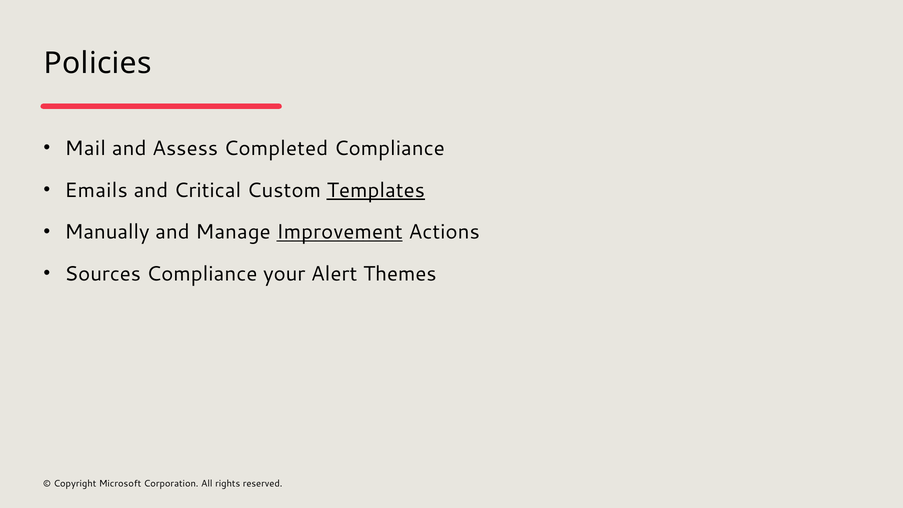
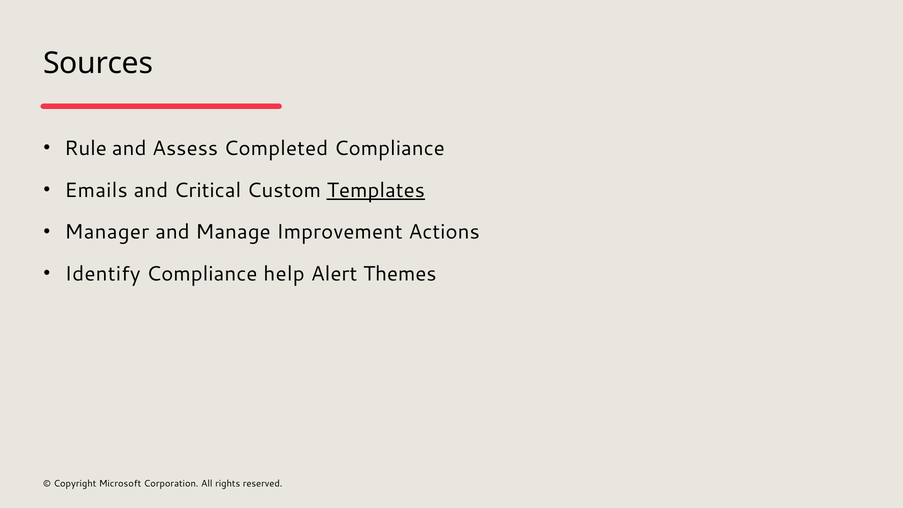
Policies: Policies -> Sources (98, 64)
Mail: Mail -> Rule (85, 149)
Manually: Manually -> Manager (107, 232)
Improvement underline: present -> none (340, 232)
Sources: Sources -> Identify (103, 274)
your: your -> help (284, 274)
